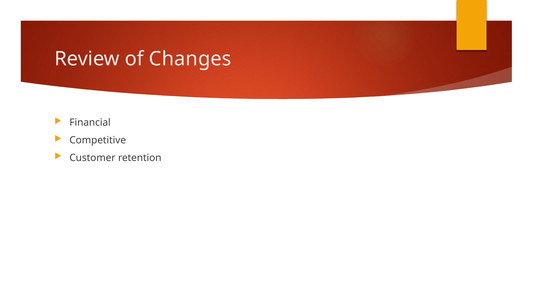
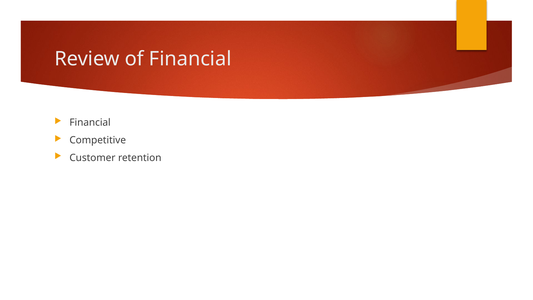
of Changes: Changes -> Financial (190, 59)
